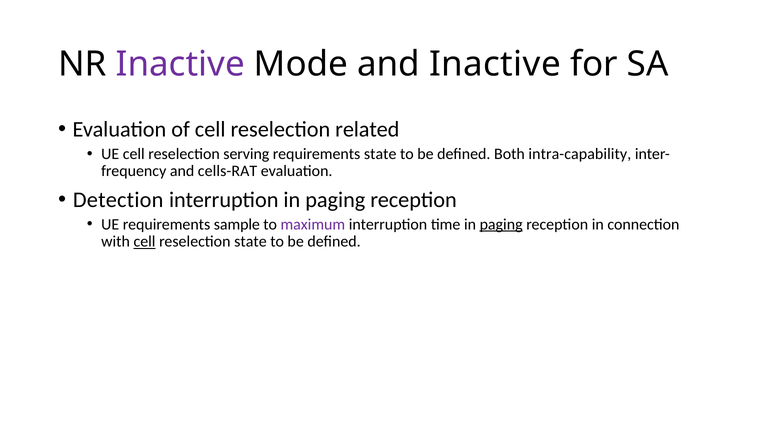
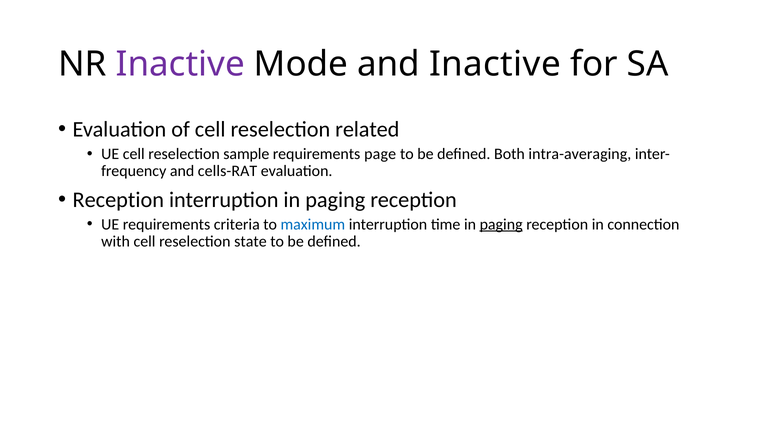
serving: serving -> sample (246, 154)
requirements state: state -> page (380, 154)
intra-capability: intra-capability -> intra-averaging (580, 154)
Detection: Detection -> Reception (118, 200)
sample: sample -> criteria (237, 224)
maximum colour: purple -> blue (313, 224)
cell underline: present -> none (145, 241)
